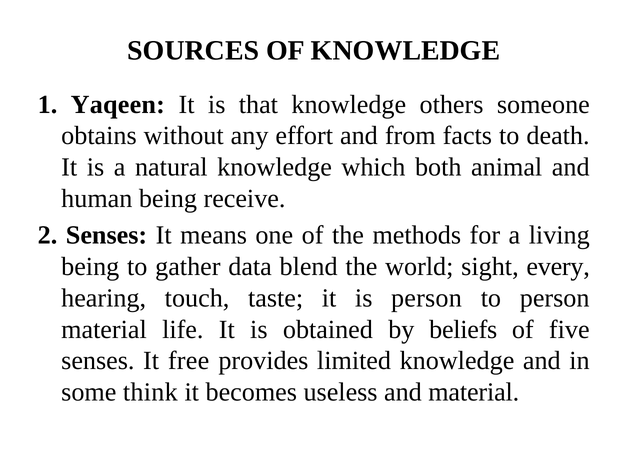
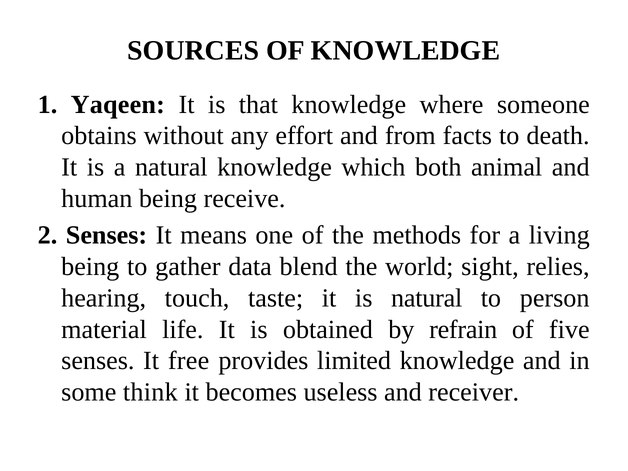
others: others -> where (451, 104)
every: every -> relies (558, 267)
is person: person -> natural (427, 298)
beliefs: beliefs -> refrain (463, 329)
and material: material -> receiver (474, 392)
